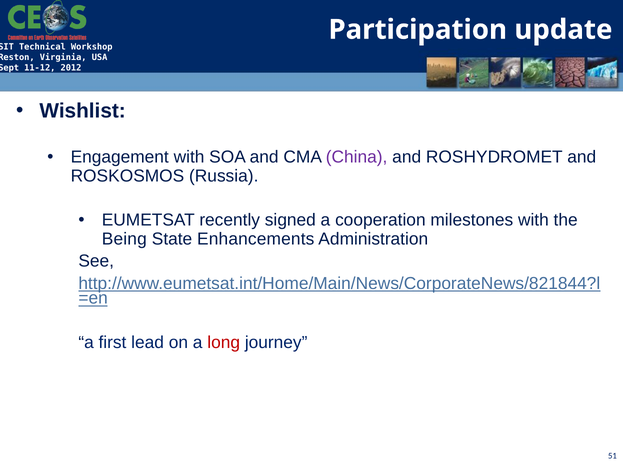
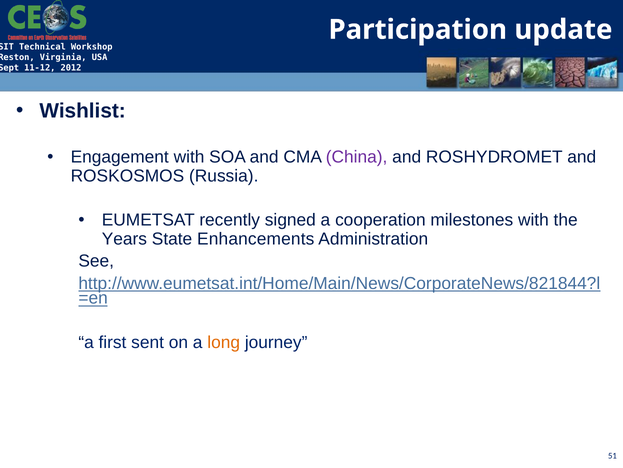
Being: Being -> Years (124, 239)
lead: lead -> sent (148, 342)
long colour: red -> orange (224, 342)
